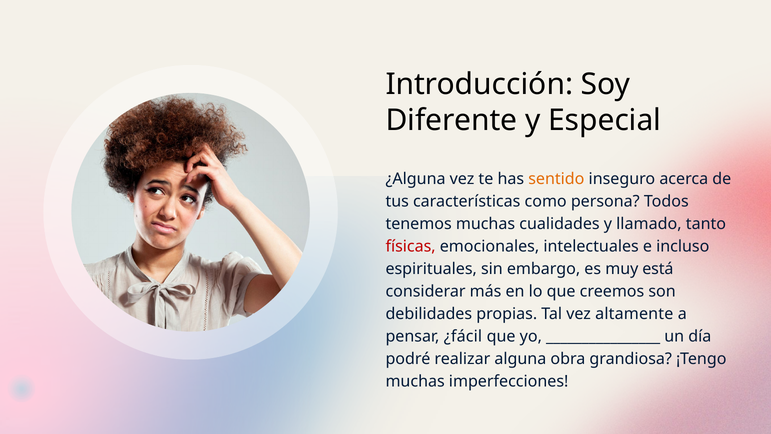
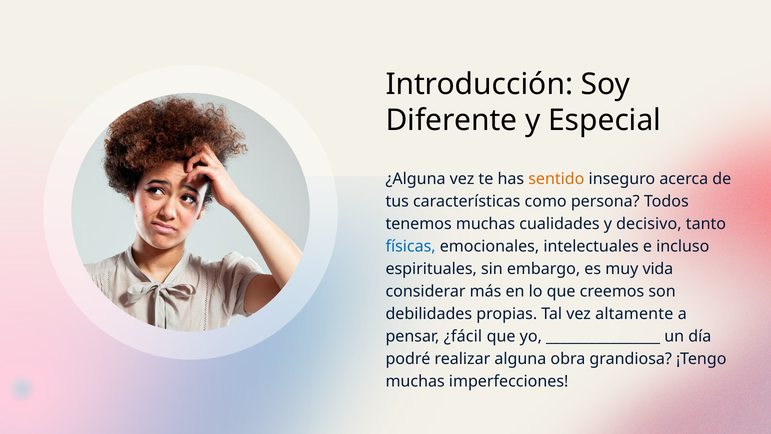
llamado: llamado -> decisivo (649, 224)
físicas colour: red -> blue (411, 246)
está: está -> vida (658, 269)
